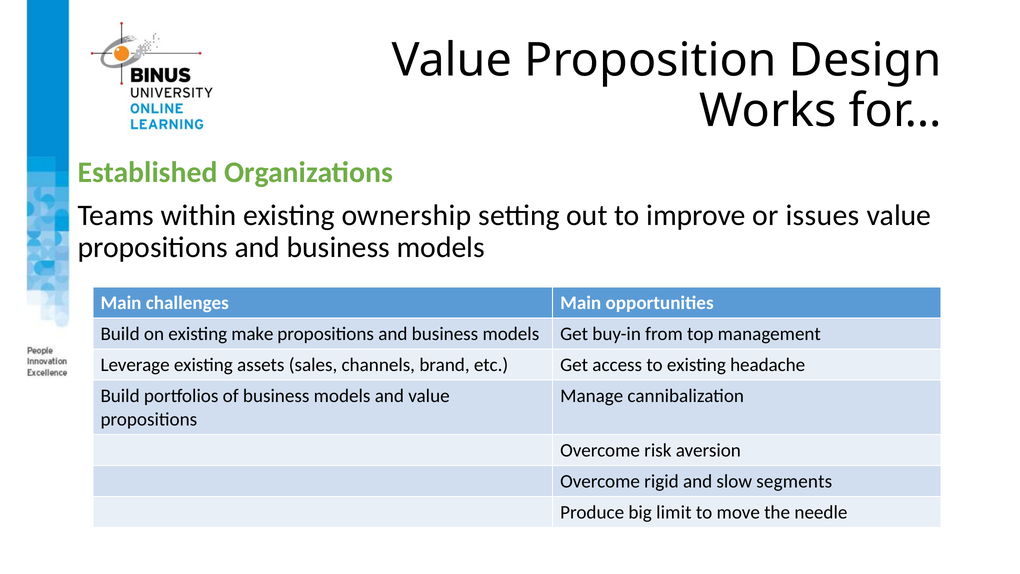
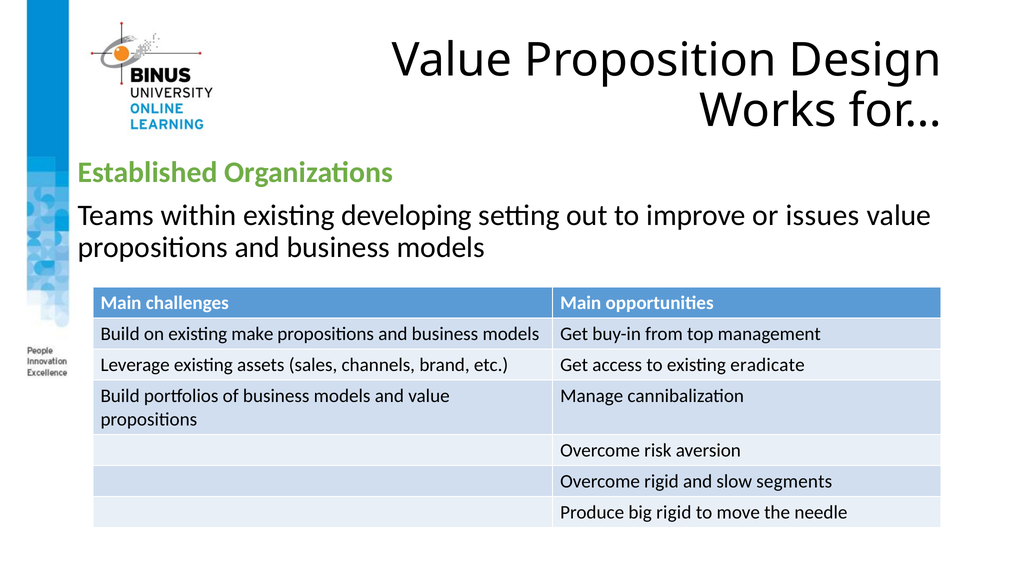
ownership: ownership -> developing (407, 215)
headache: headache -> eradicate (768, 365)
big limit: limit -> rigid (674, 512)
